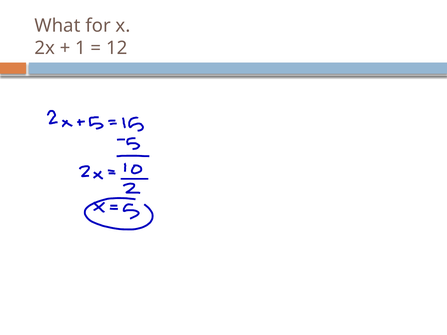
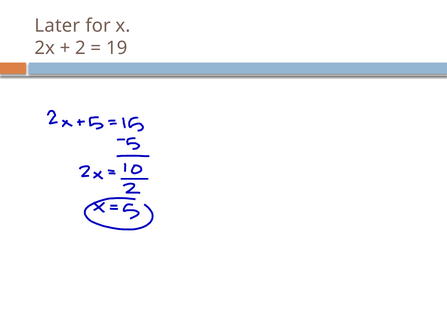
What: What -> Later (57, 26)
1: 1 -> 2 (80, 48)
12: 12 -> 19 (117, 48)
